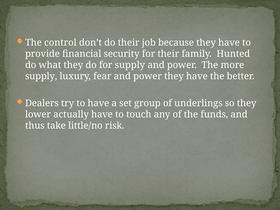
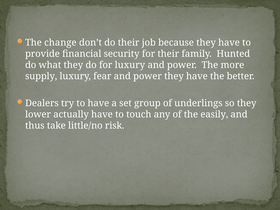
control: control -> change (60, 43)
for supply: supply -> luxury (130, 65)
funds: funds -> easily (214, 115)
